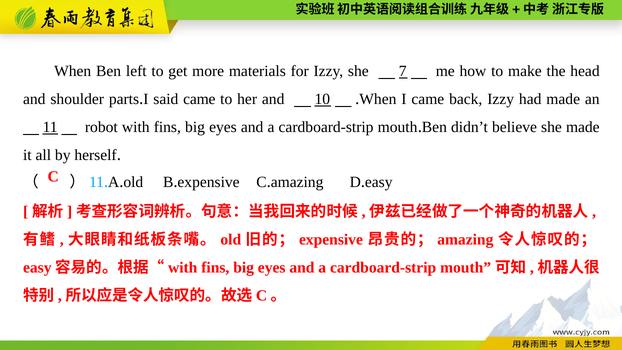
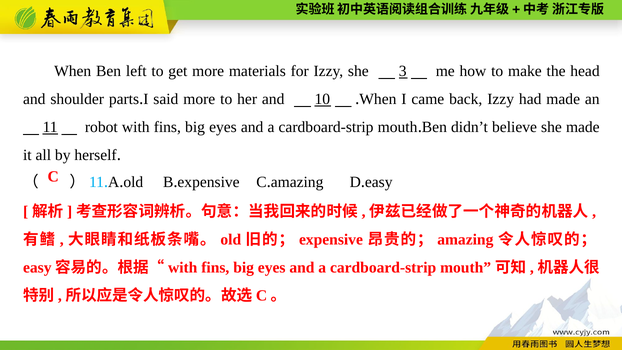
7: 7 -> 3 (403, 71)
said came: came -> more (199, 99)
